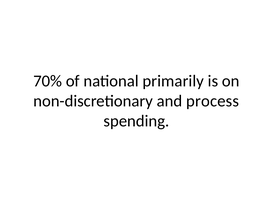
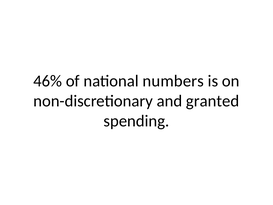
70%: 70% -> 46% (48, 81)
primarily: primarily -> numbers (173, 81)
process: process -> granted (213, 101)
